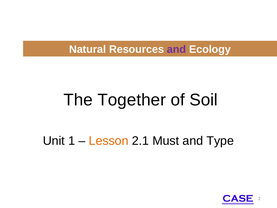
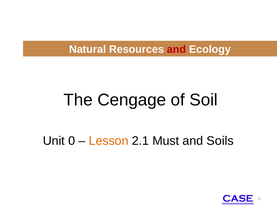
and colour: purple -> red (177, 49)
Together: Together -> Cengage (132, 100)
1: 1 -> 0 (72, 141)
Type: Type -> Soils (220, 141)
